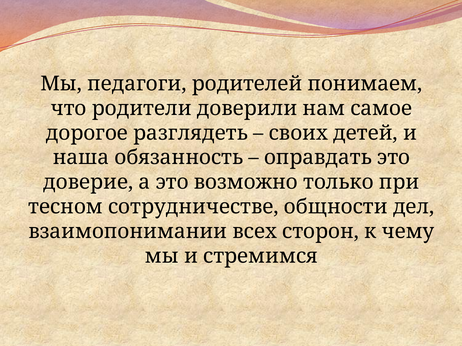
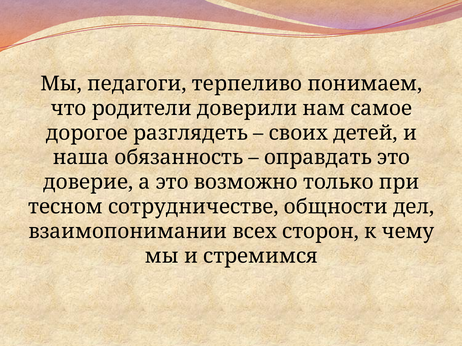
родителей: родителей -> терпеливо (247, 84)
